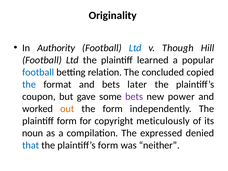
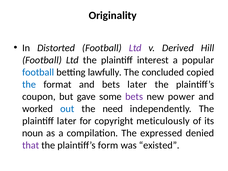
Authority: Authority -> Distorted (56, 48)
Ltd colour: blue -> purple (135, 48)
Though: Though -> Derived (178, 48)
learned: learned -> interest (153, 60)
relation: relation -> lawfully (105, 72)
out colour: orange -> blue (67, 109)
the form: form -> need (113, 109)
plaintiff form: form -> later (67, 121)
that colour: blue -> purple (31, 145)
neither: neither -> existed (159, 145)
